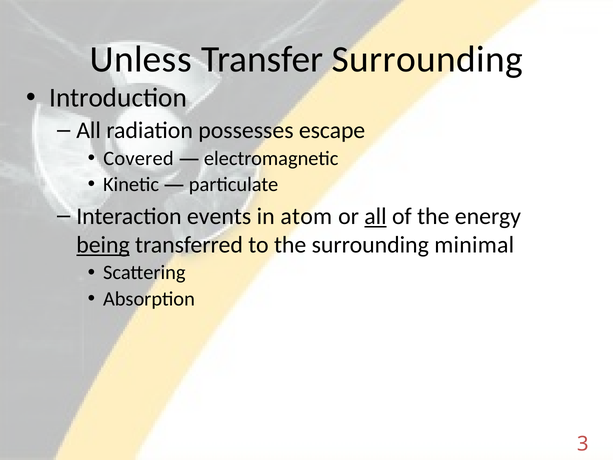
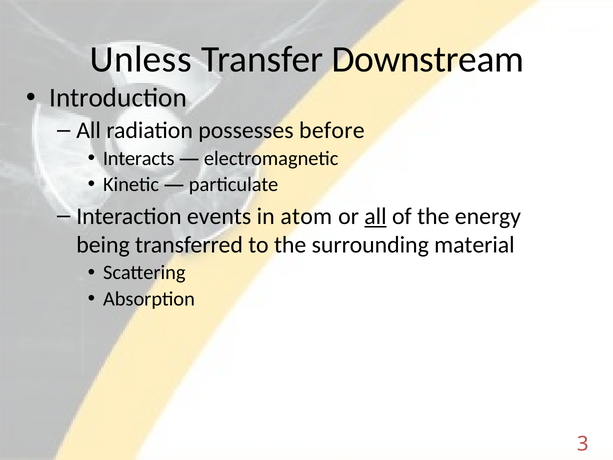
Transfer Surrounding: Surrounding -> Downstream (428, 59)
escape: escape -> before (332, 130)
Covered: Covered -> Interacts (139, 158)
being underline: present -> none (103, 245)
minimal: minimal -> material (474, 245)
